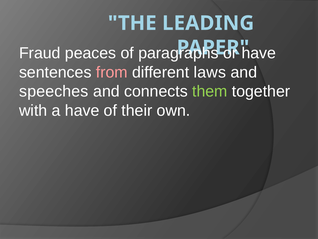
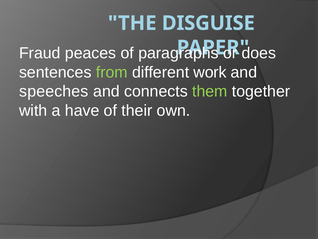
LEADING: LEADING -> DISGUISE (208, 23)
have: have -> does (259, 53)
from colour: pink -> light green (112, 72)
laws: laws -> work (210, 72)
